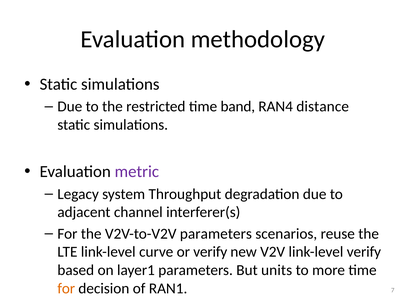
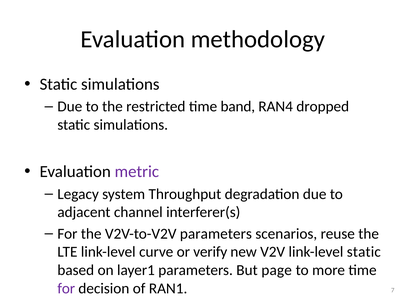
distance: distance -> dropped (323, 107)
link-level verify: verify -> static (364, 252)
units: units -> page (277, 271)
for colour: orange -> purple (66, 289)
